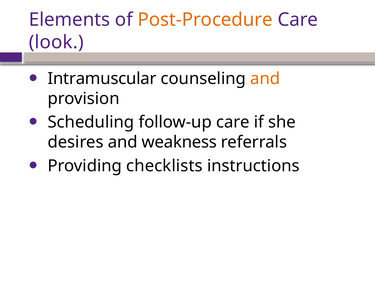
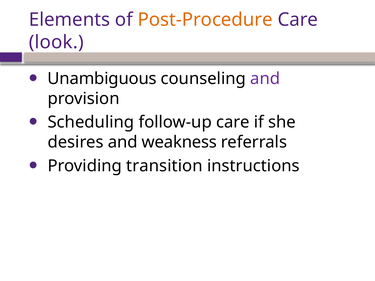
Intramuscular: Intramuscular -> Unambiguous (102, 79)
and colour: orange -> purple (265, 79)
checklists: checklists -> transition (164, 166)
